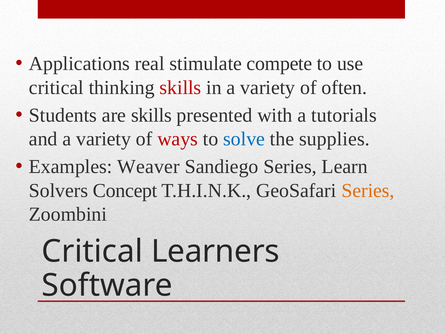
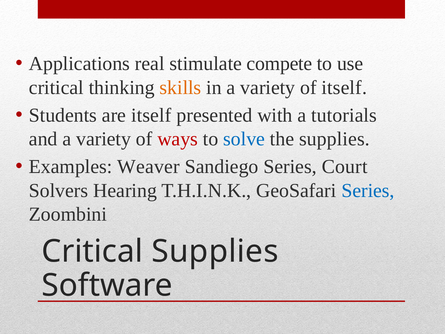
skills colour: red -> orange (180, 87)
of often: often -> itself (344, 87)
are skills: skills -> itself (151, 115)
Learn: Learn -> Court (345, 167)
Concept: Concept -> Hearing (125, 190)
Series colour: orange -> blue (368, 190)
Critical Learners: Learners -> Supplies (215, 251)
